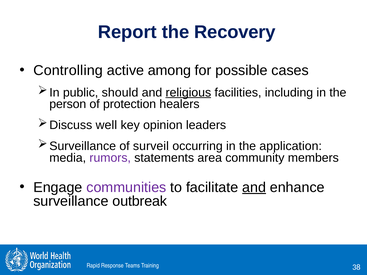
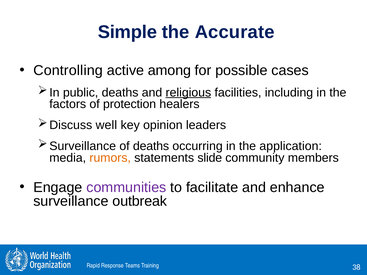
Report: Report -> Simple (127, 32)
Recovery: Recovery -> Accurate (235, 32)
public should: should -> deaths (120, 93)
person: person -> factors (68, 104)
of surveil: surveil -> deaths (151, 146)
rumors colour: purple -> orange (110, 158)
area: area -> slide (210, 158)
and underline: present -> none (254, 188)
